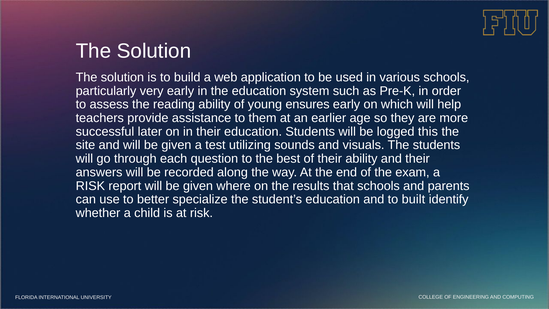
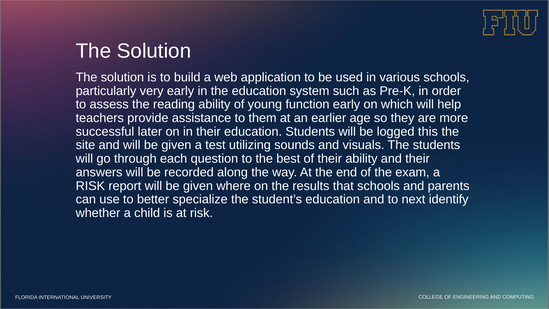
ensures: ensures -> function (307, 104)
built: built -> next (414, 199)
